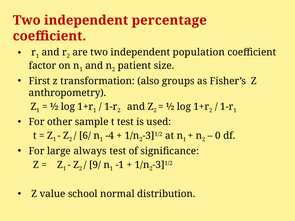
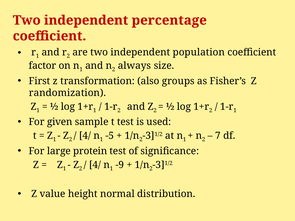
patient: patient -> always (134, 66)
anthropometry: anthropometry -> randomization (67, 93)
other: other -> given (60, 122)
6/: 6/ -> 4/ (85, 136)
-4: -4 -> -5 (110, 136)
0: 0 -> 7 (218, 136)
always: always -> protein (90, 151)
9/: 9/ -> 4/ (95, 165)
-1: -1 -> -9 (120, 165)
school: school -> height (83, 194)
